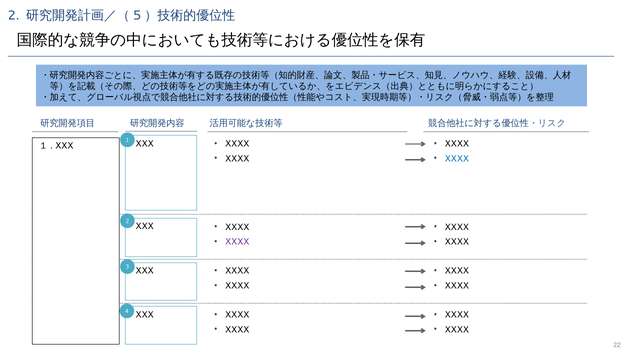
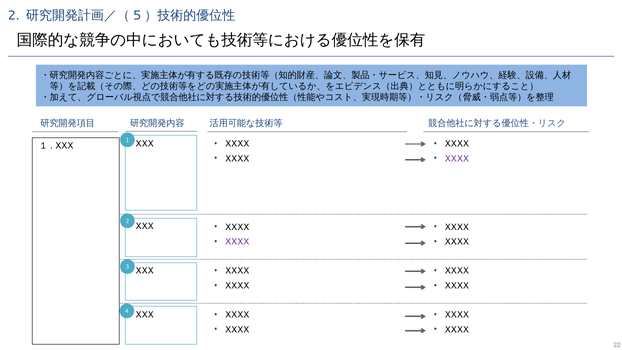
XXXX colour: blue -> purple (457, 159)
